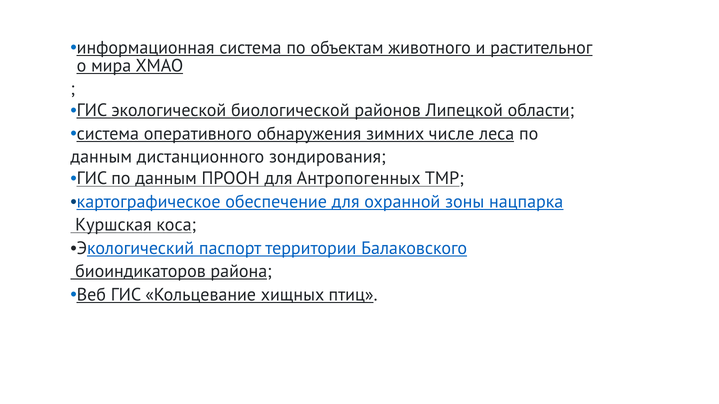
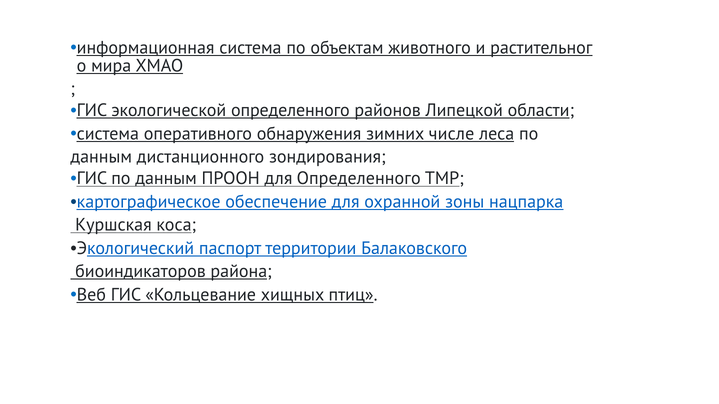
экологической биологической: биологической -> определенного (290, 111)
для Антропогенных: Антропогенных -> Определенного (359, 179)
